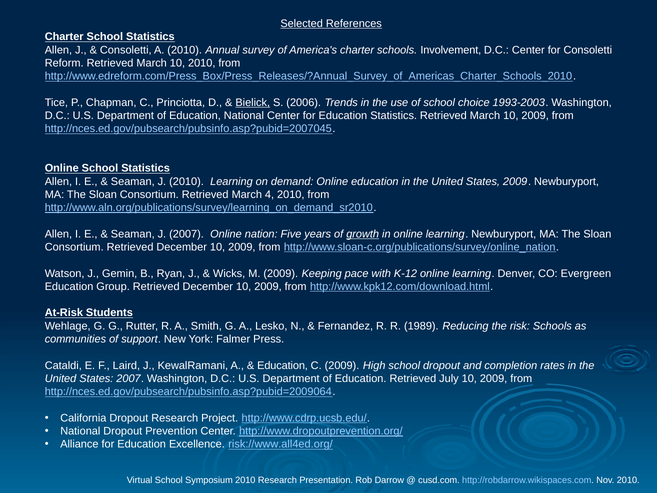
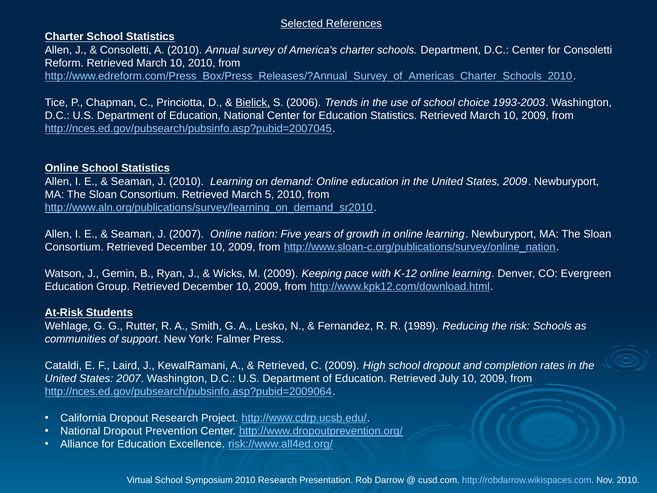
schools Involvement: Involvement -> Department (451, 50)
4: 4 -> 5 (270, 194)
growth underline: present -> none (363, 234)
Education: Education -> Retrieved (282, 365)
